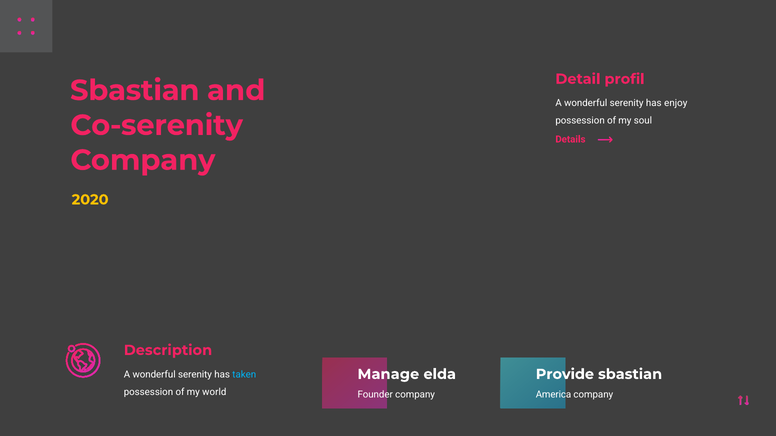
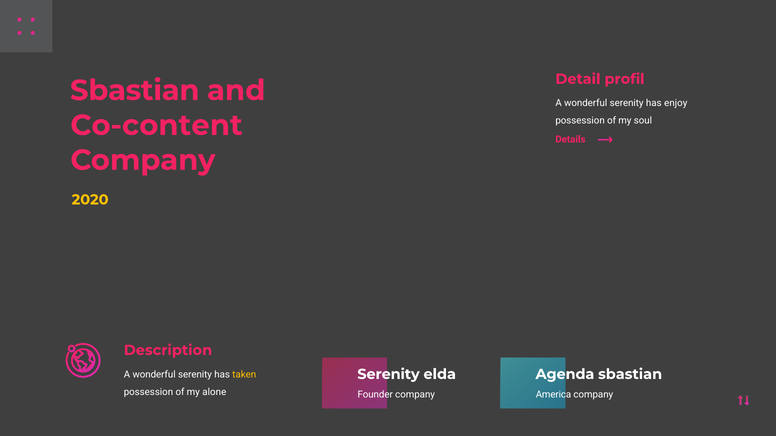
Co-serenity: Co-serenity -> Co-content (157, 125)
taken colour: light blue -> yellow (244, 375)
Manage: Manage -> Serenity (388, 375)
Provide: Provide -> Agenda (565, 375)
world: world -> alone (214, 392)
